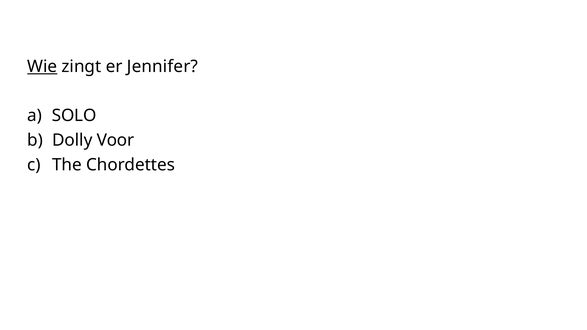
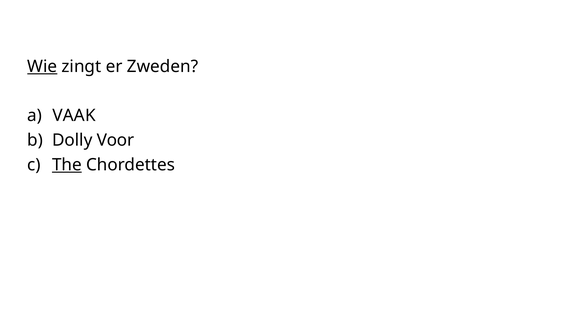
Jennifer: Jennifer -> Zweden (162, 67)
SOLO: SOLO -> VAAK (74, 116)
The underline: none -> present (67, 165)
